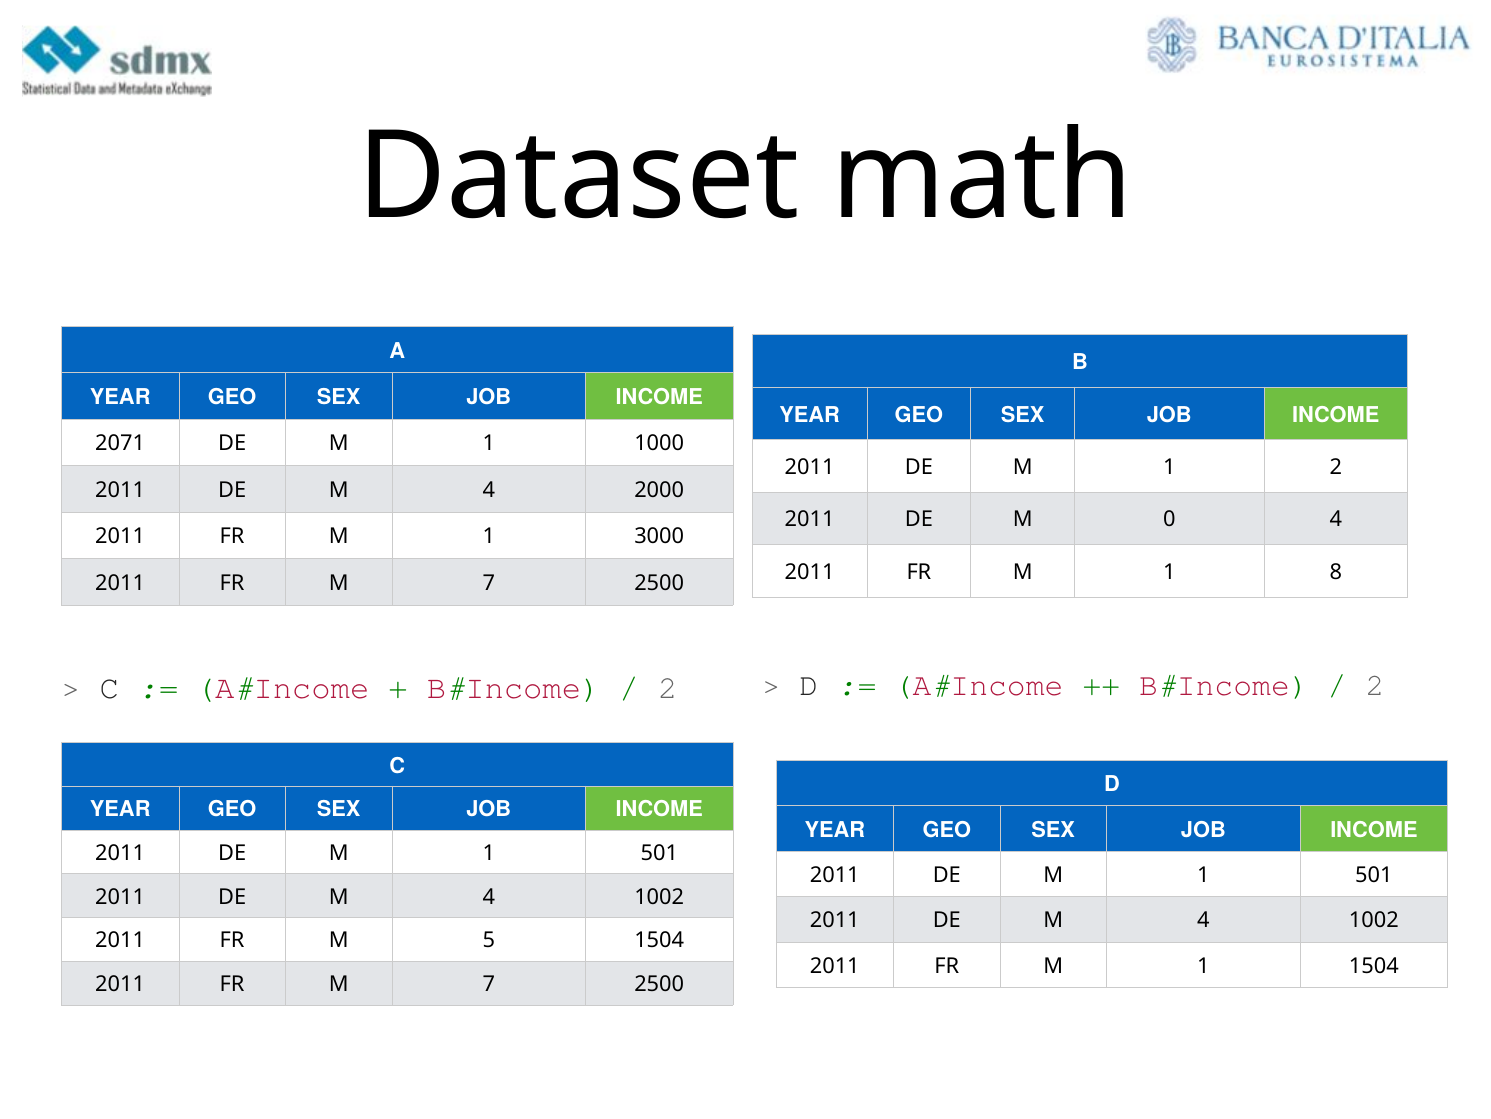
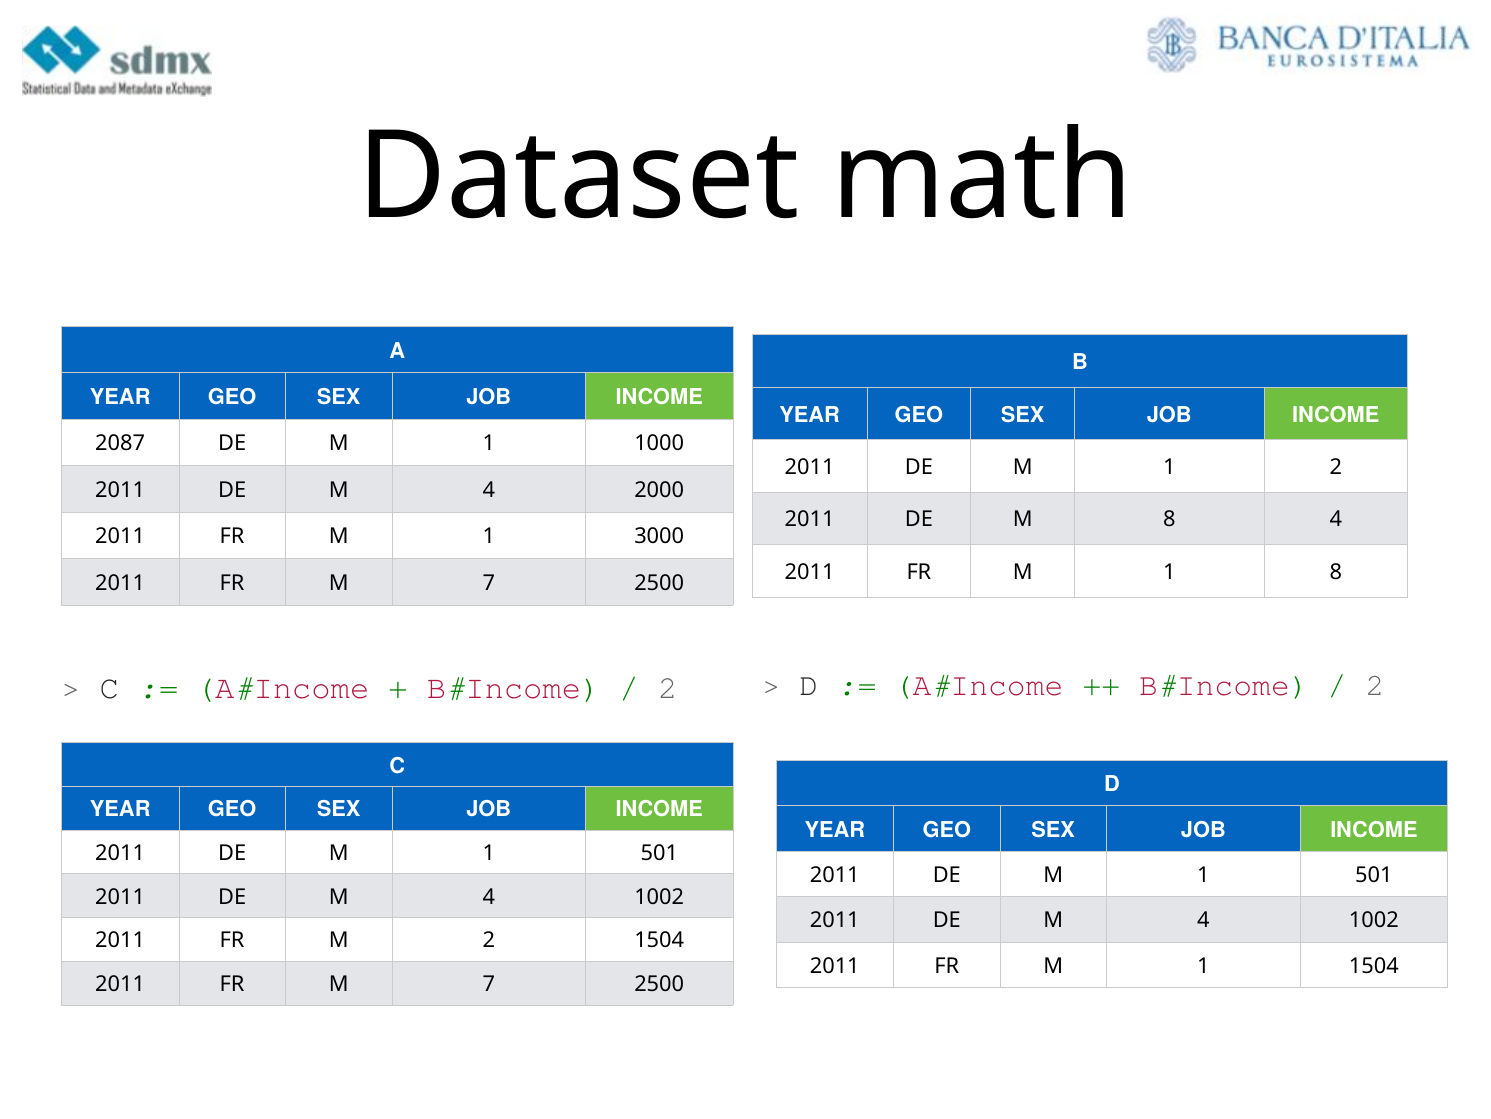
2071: 2071 -> 2087 (120, 443)
M 0: 0 -> 8 (1169, 519)
M 5: 5 -> 2 (489, 940)
